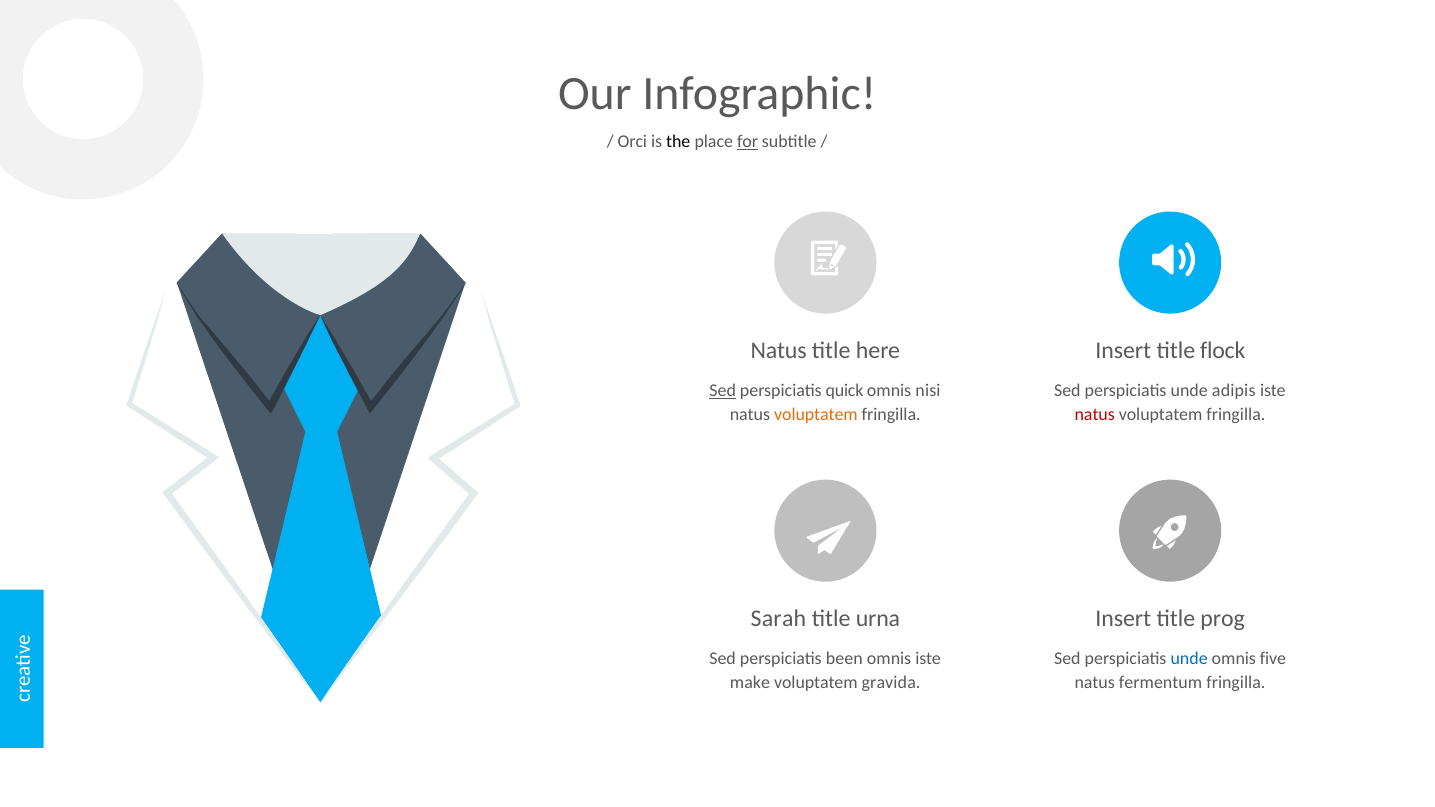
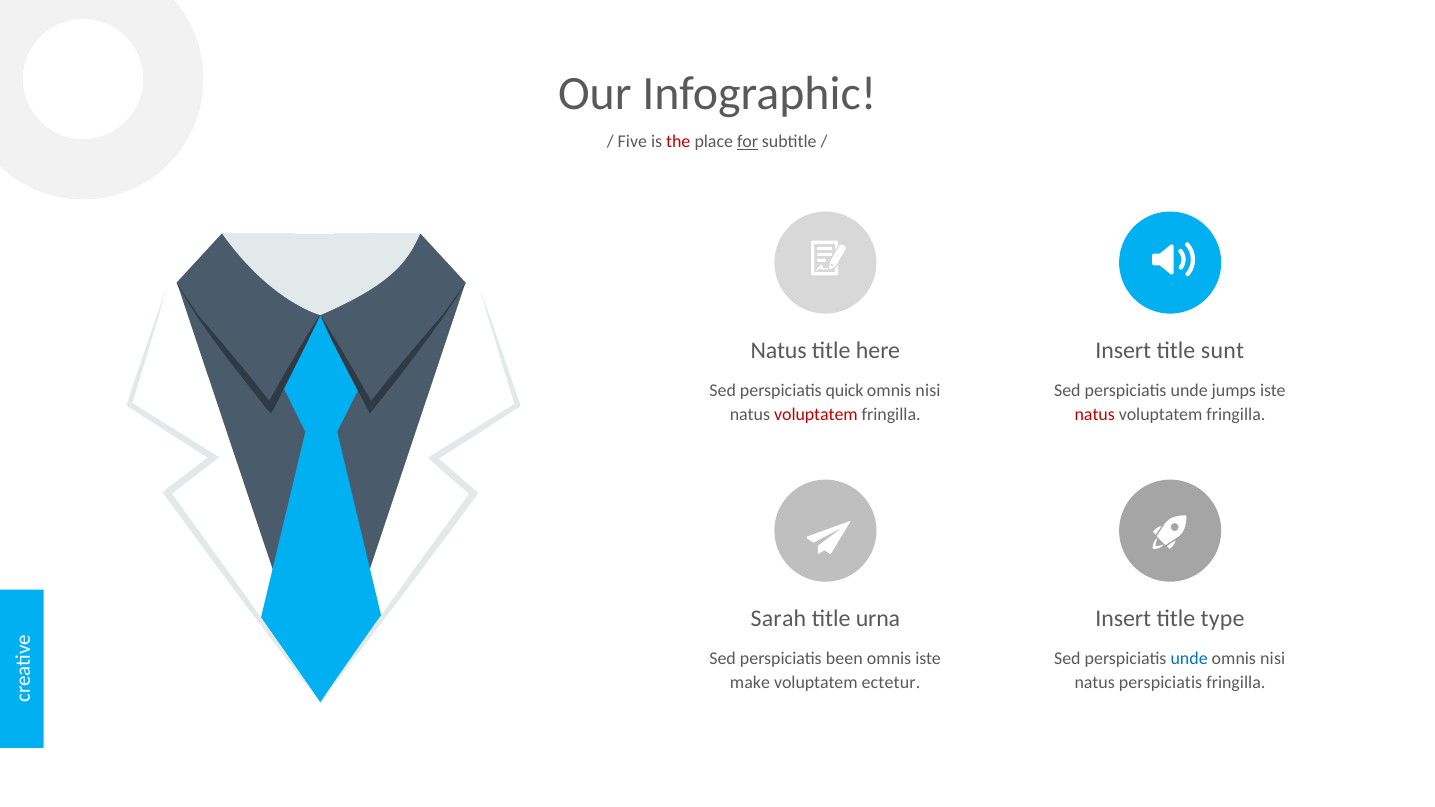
Orci: Orci -> Five (632, 142)
the colour: black -> red (678, 142)
flock: flock -> sunt (1223, 350)
Sed underline: present -> none (723, 391)
adipis: adipis -> jumps (1234, 391)
voluptatem colour: orange -> red (816, 415)
prog: prog -> type (1223, 618)
five: five -> nisi (1273, 659)
gravida: gravida -> ectetur (891, 683)
natus fermentum: fermentum -> perspiciatis (1161, 683)
